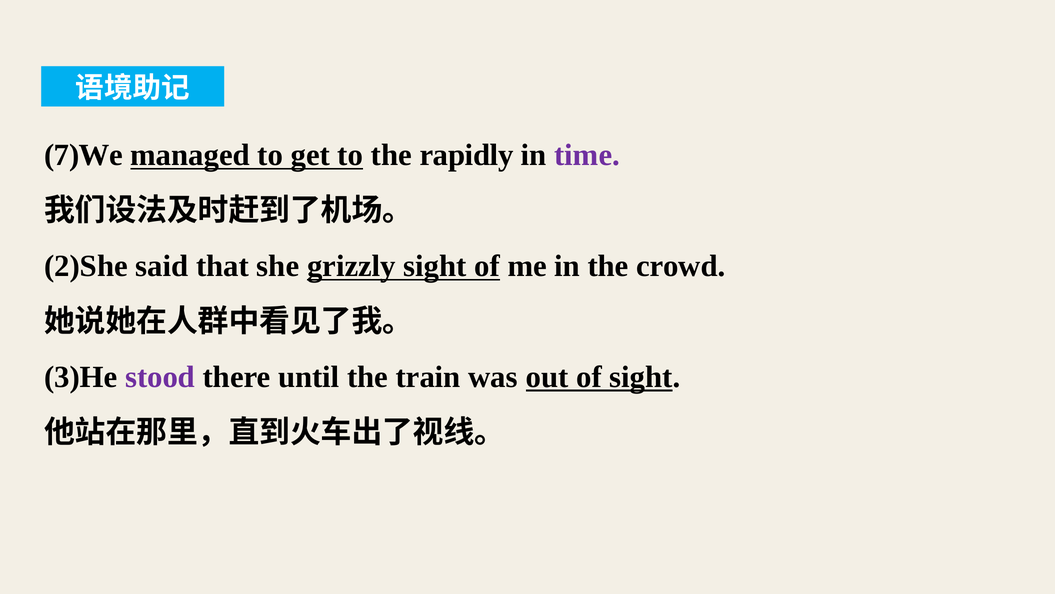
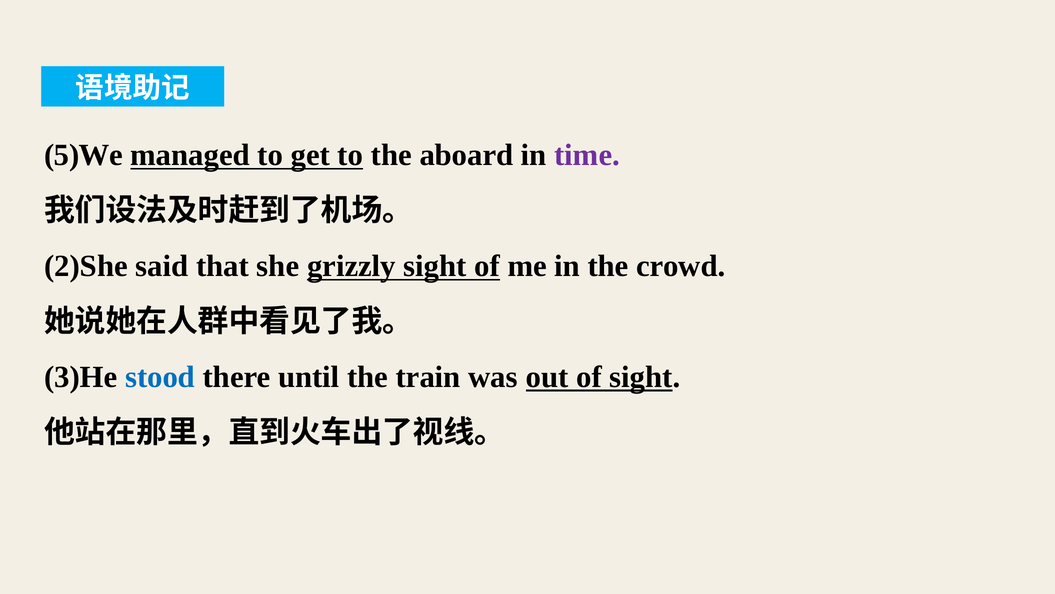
7)We: 7)We -> 5)We (84, 155)
rapidly: rapidly -> aboard (466, 155)
stood colour: purple -> blue (160, 377)
